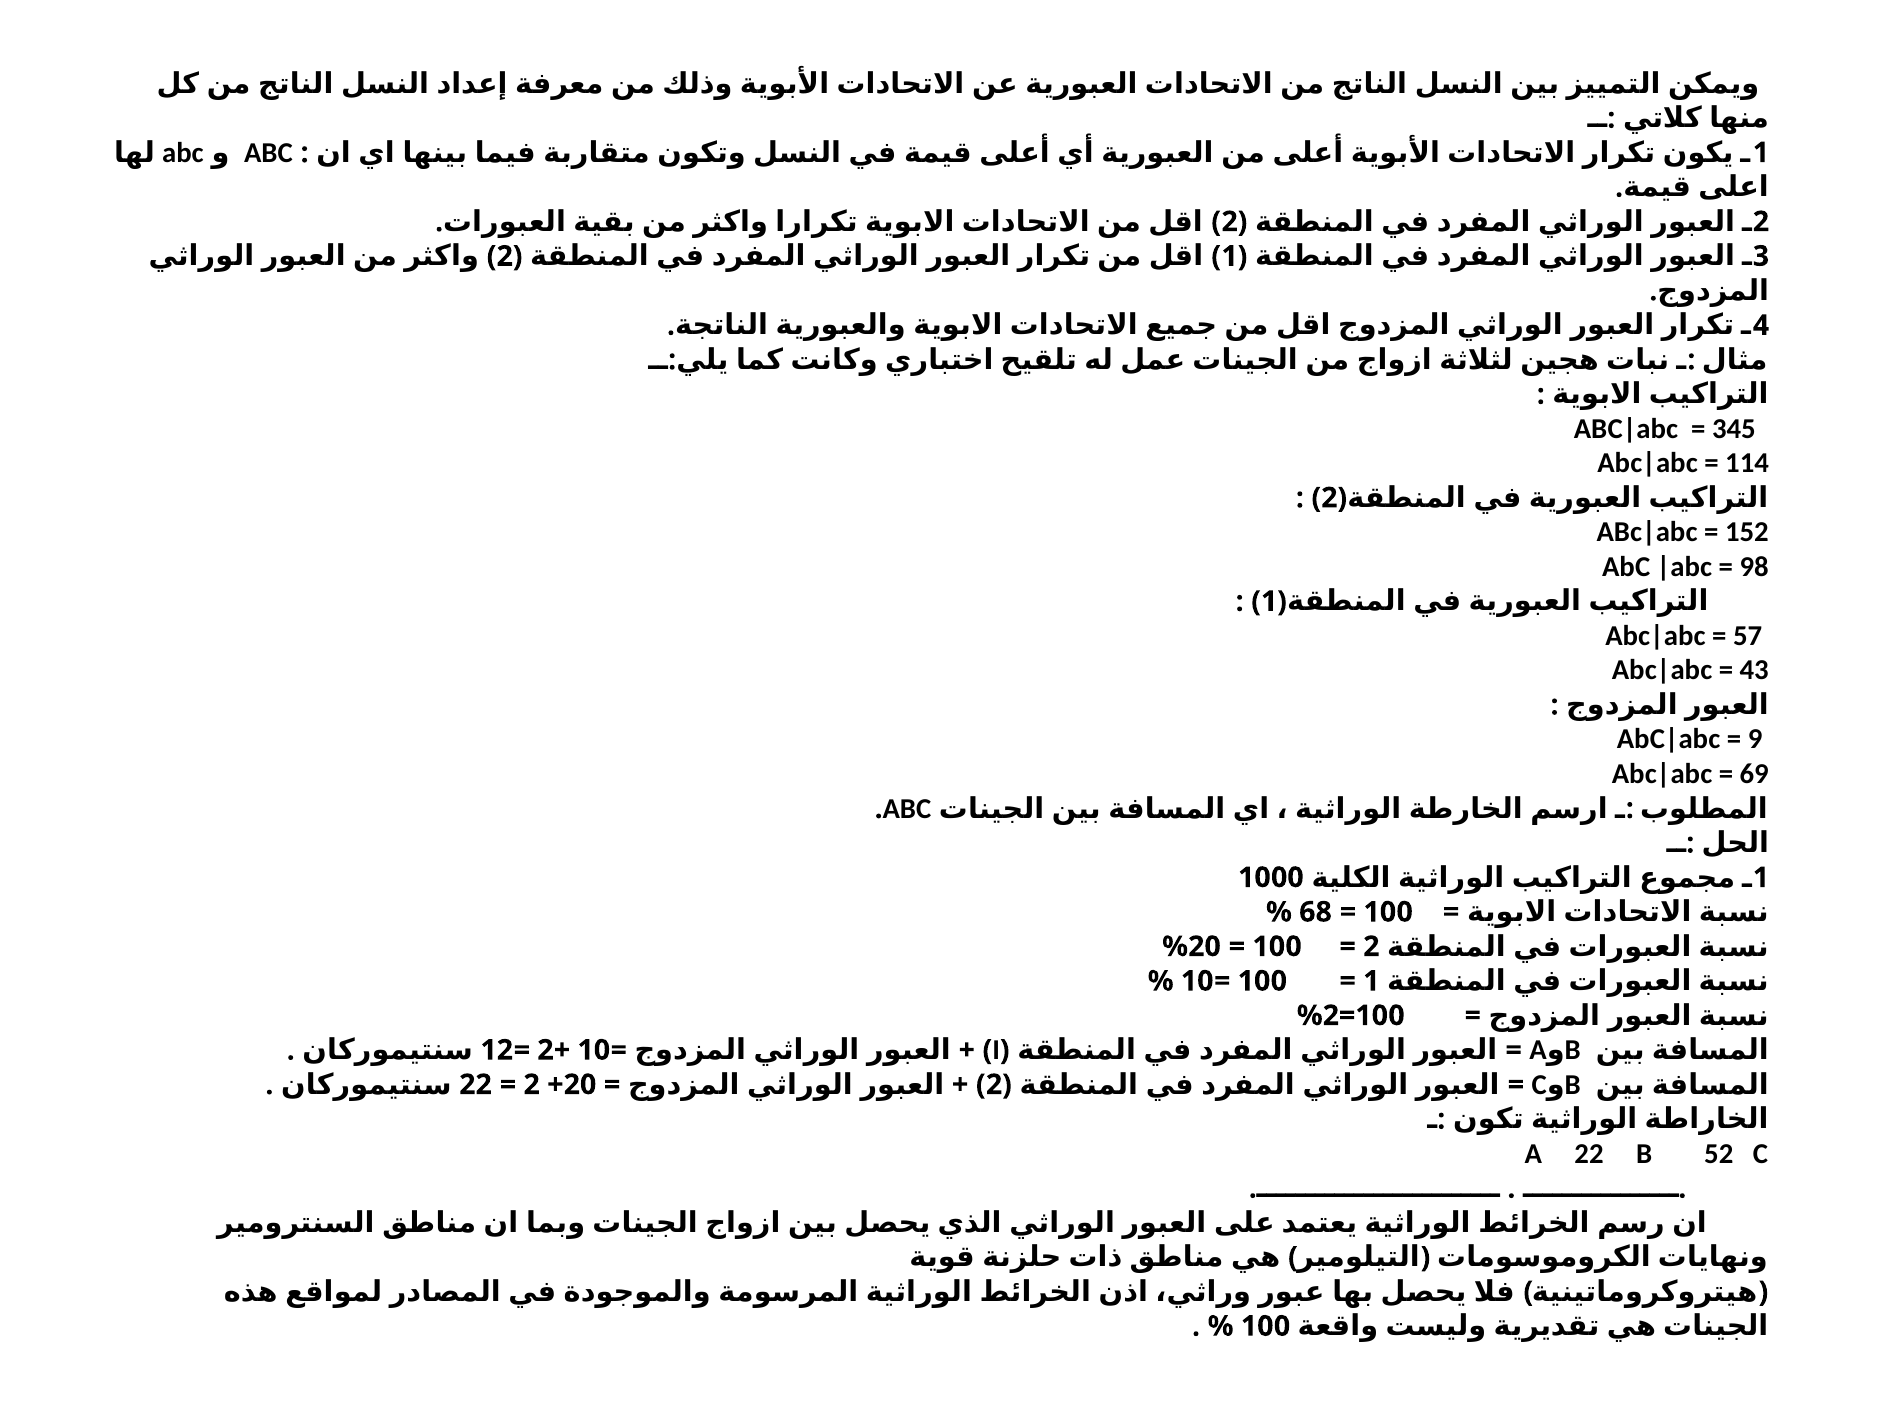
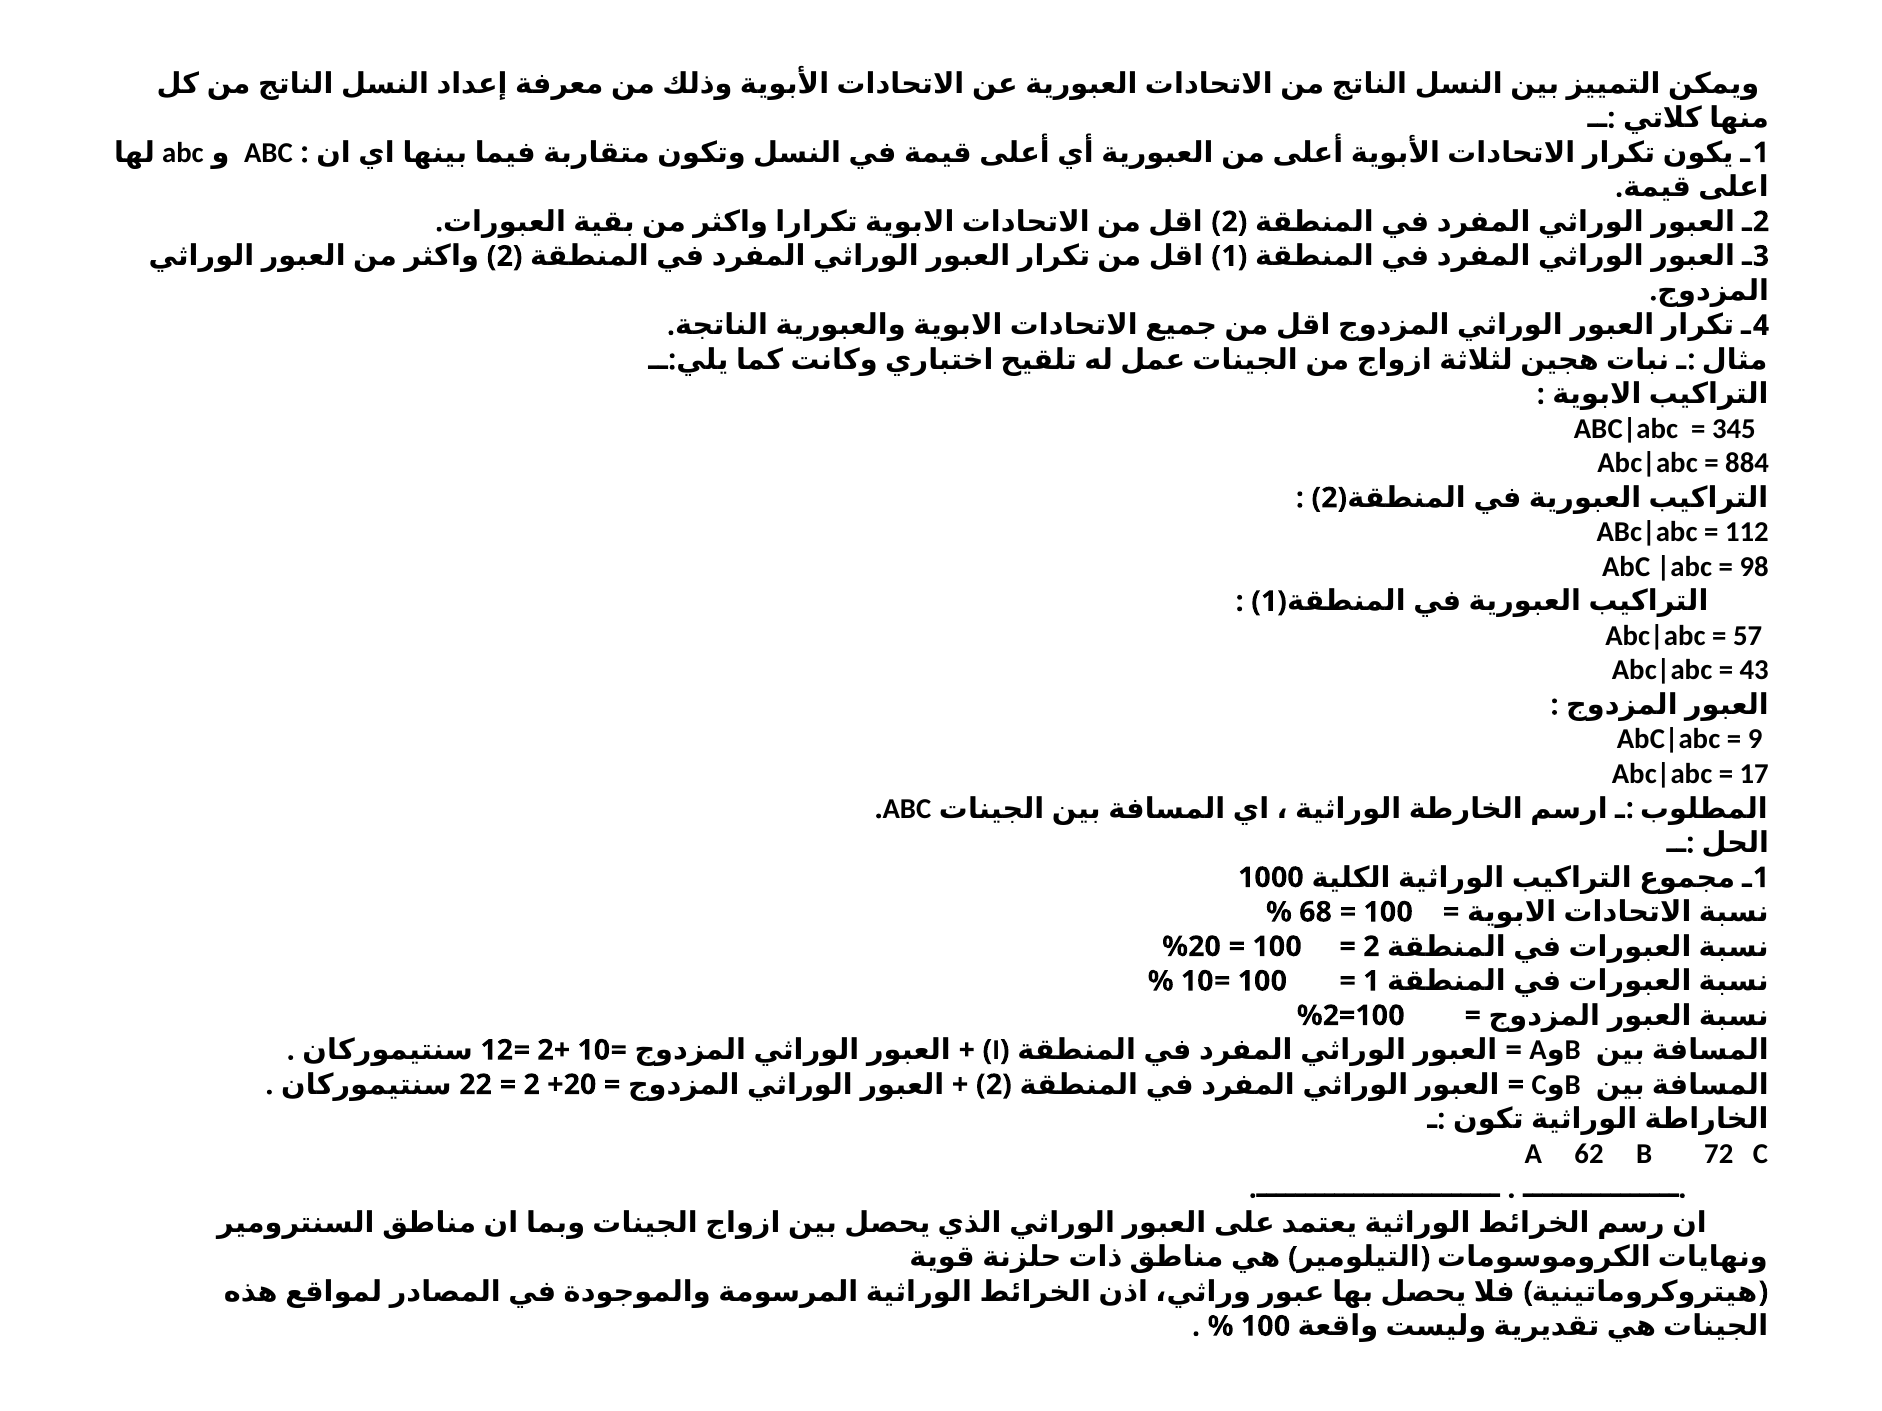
114: 114 -> 884 (1747, 464)
152: 152 -> 112 (1747, 533)
69: 69 -> 17 (1754, 774)
A 22: 22 -> 62 (1589, 1154)
52: 52 -> 72 (1719, 1154)
